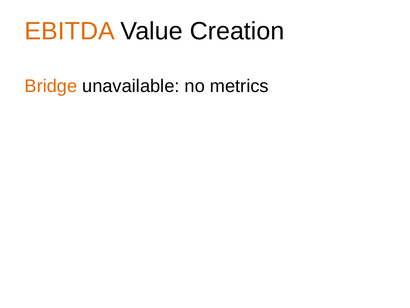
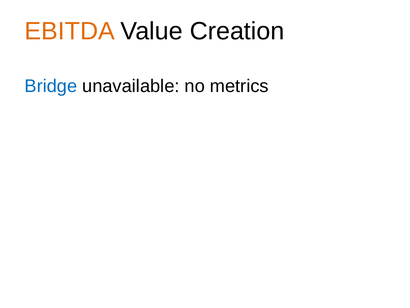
Bridge colour: orange -> blue (51, 86)
